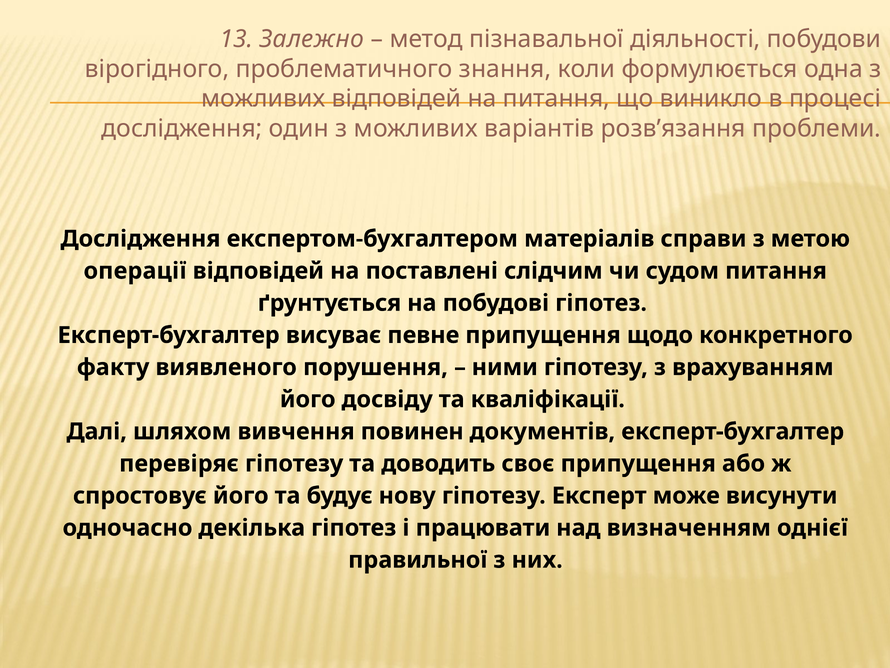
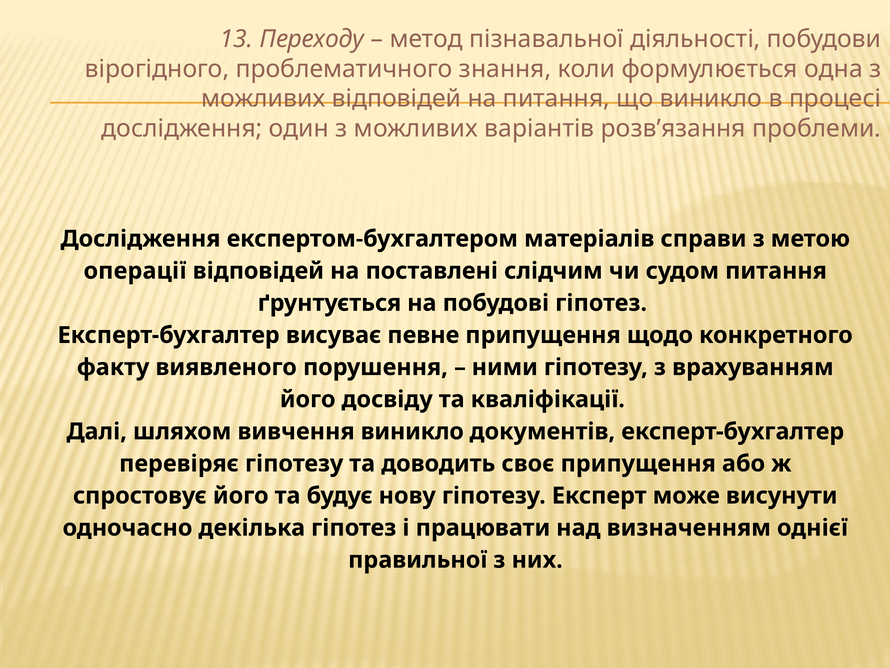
Залежно: Залежно -> Переходу (312, 39)
вивчення повинен: повинен -> виникло (412, 431)
